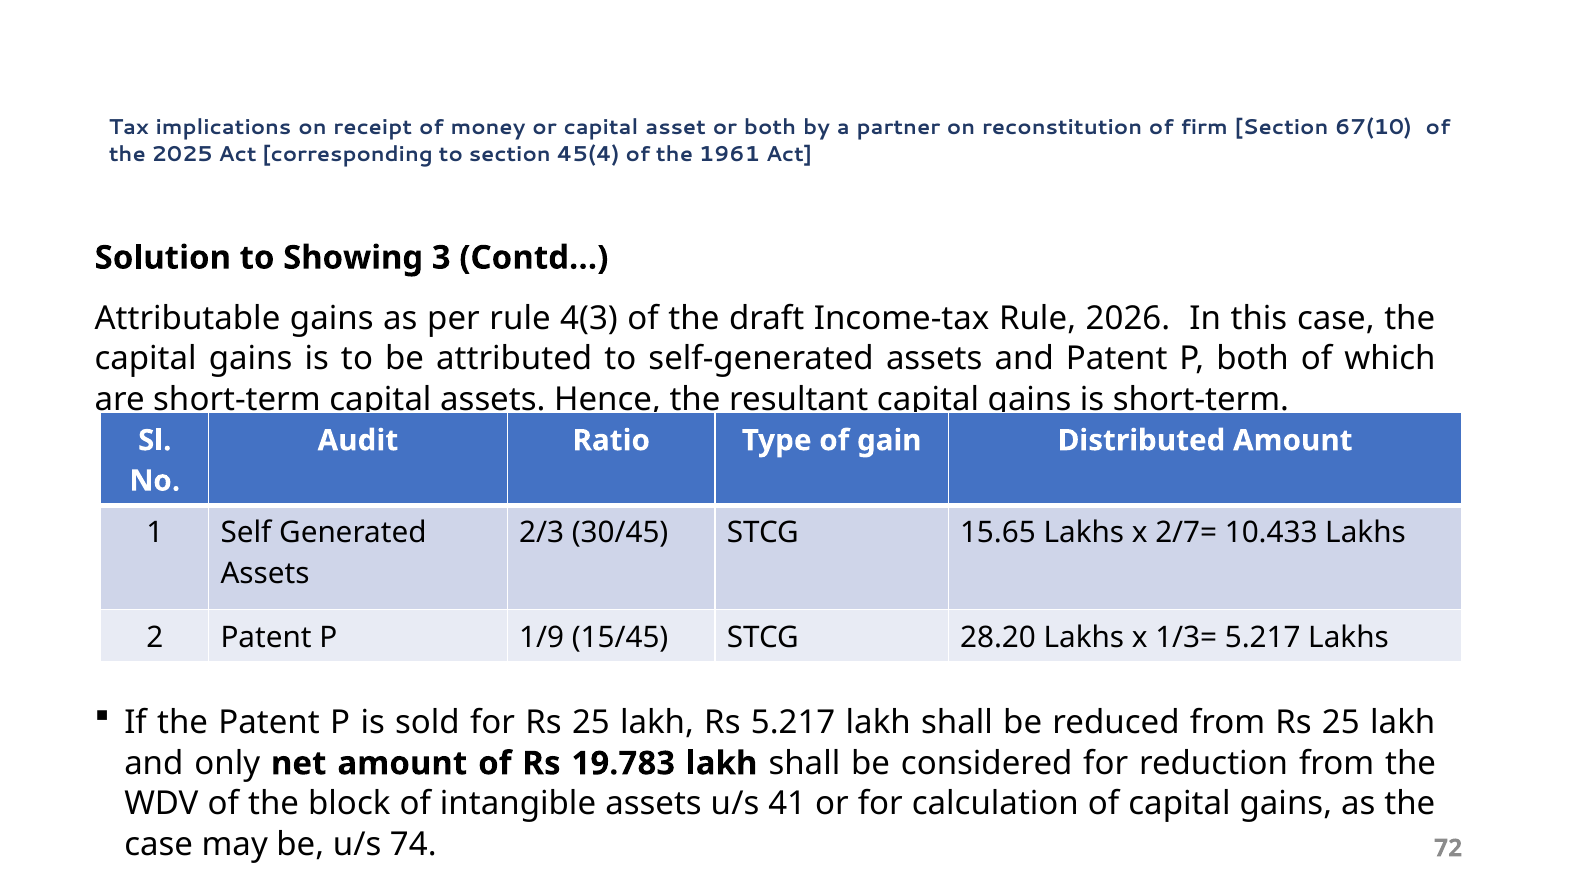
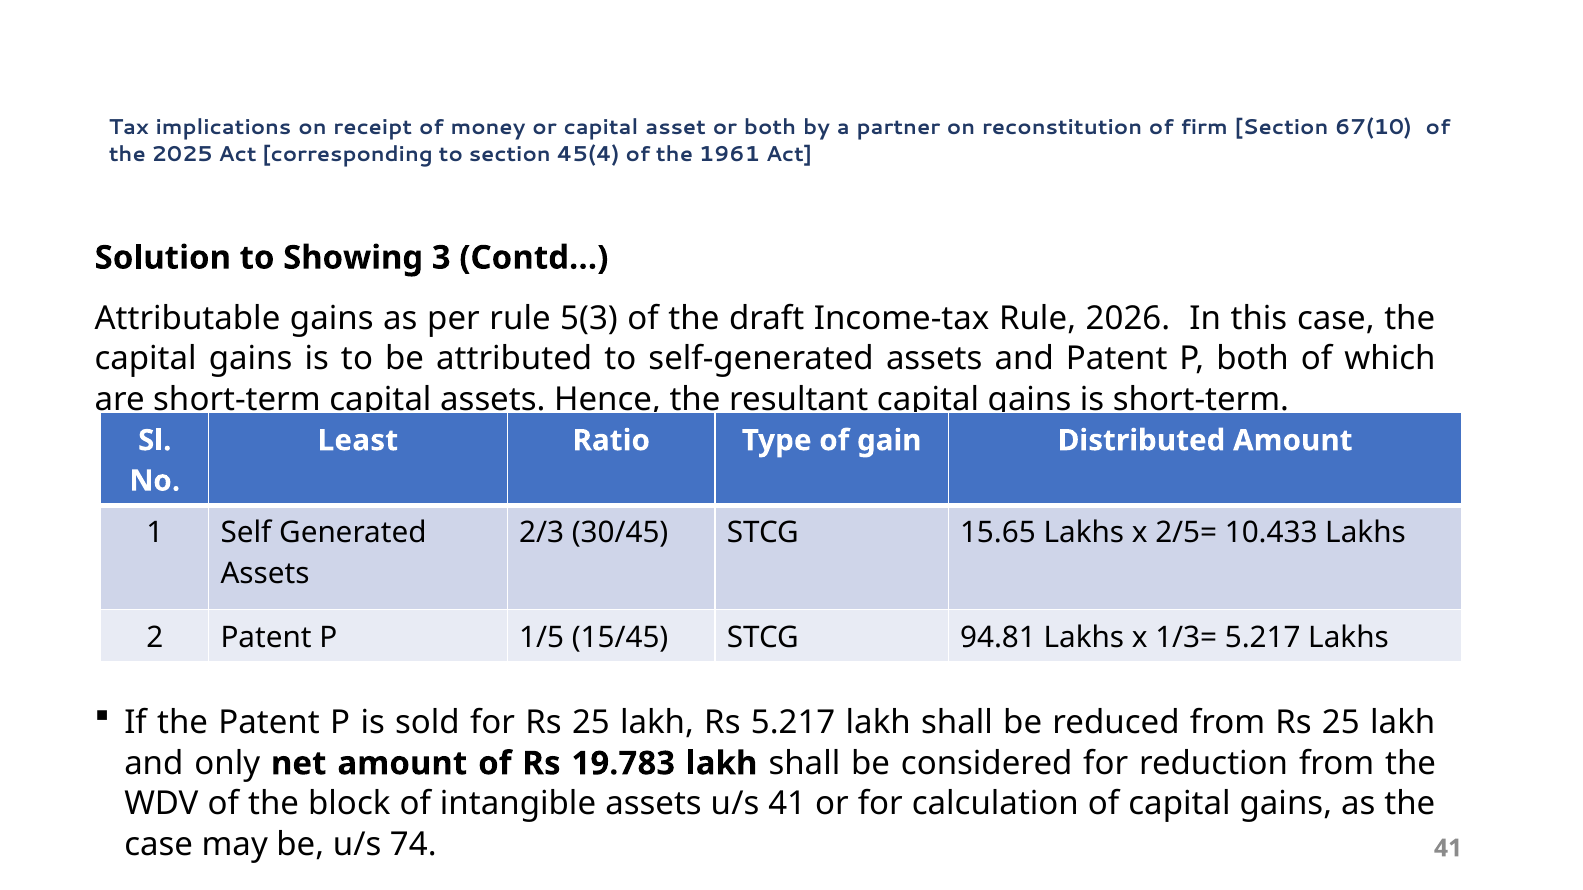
4(3: 4(3 -> 5(3 (589, 318)
Audit: Audit -> Least (358, 441)
2/7=: 2/7= -> 2/5= (1186, 533)
1/9: 1/9 -> 1/5 (542, 638)
28.20: 28.20 -> 94.81 (998, 638)
74 72: 72 -> 41 (1448, 849)
